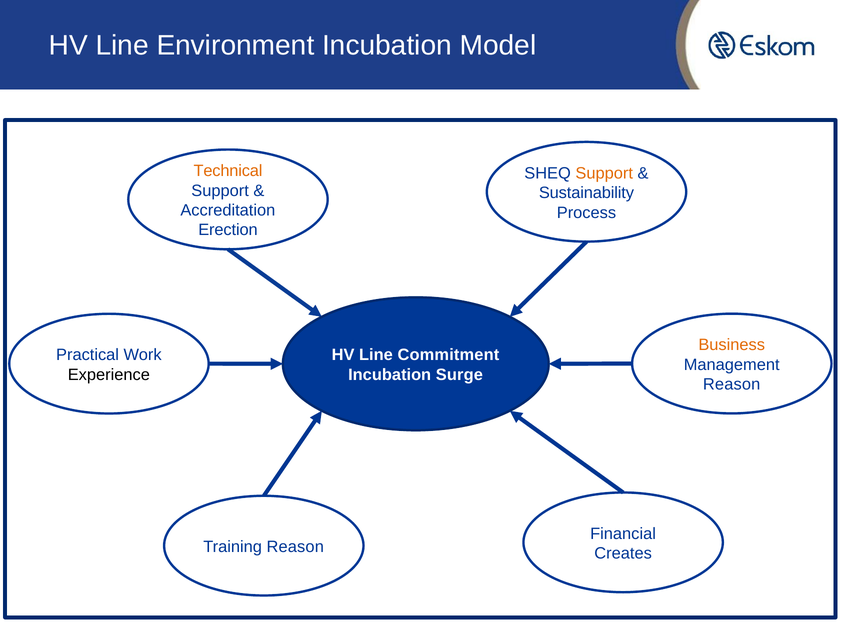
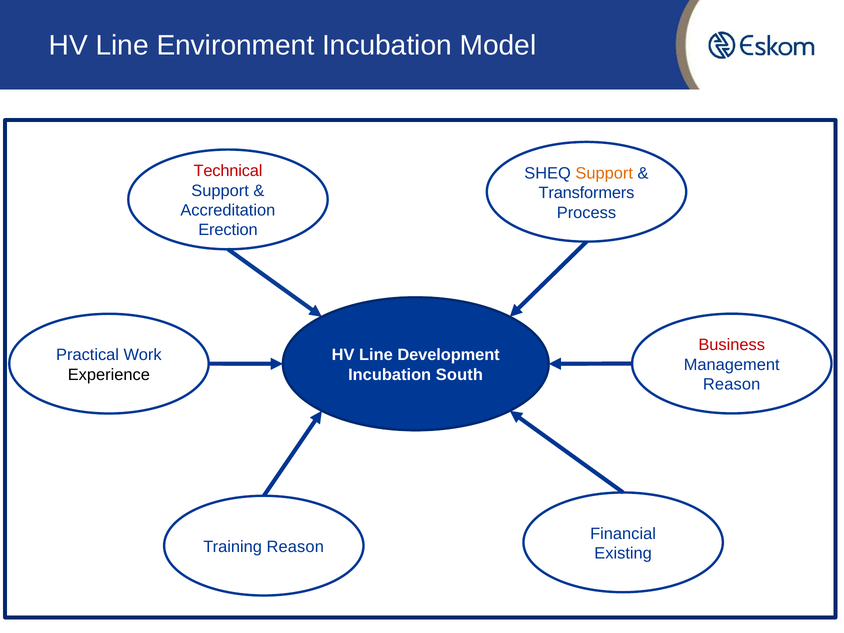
Technical colour: orange -> red (228, 171)
Sustainability: Sustainability -> Transformers (586, 193)
Business colour: orange -> red (732, 345)
Commitment: Commitment -> Development (449, 355)
Surge: Surge -> South (459, 375)
Creates: Creates -> Existing (623, 553)
